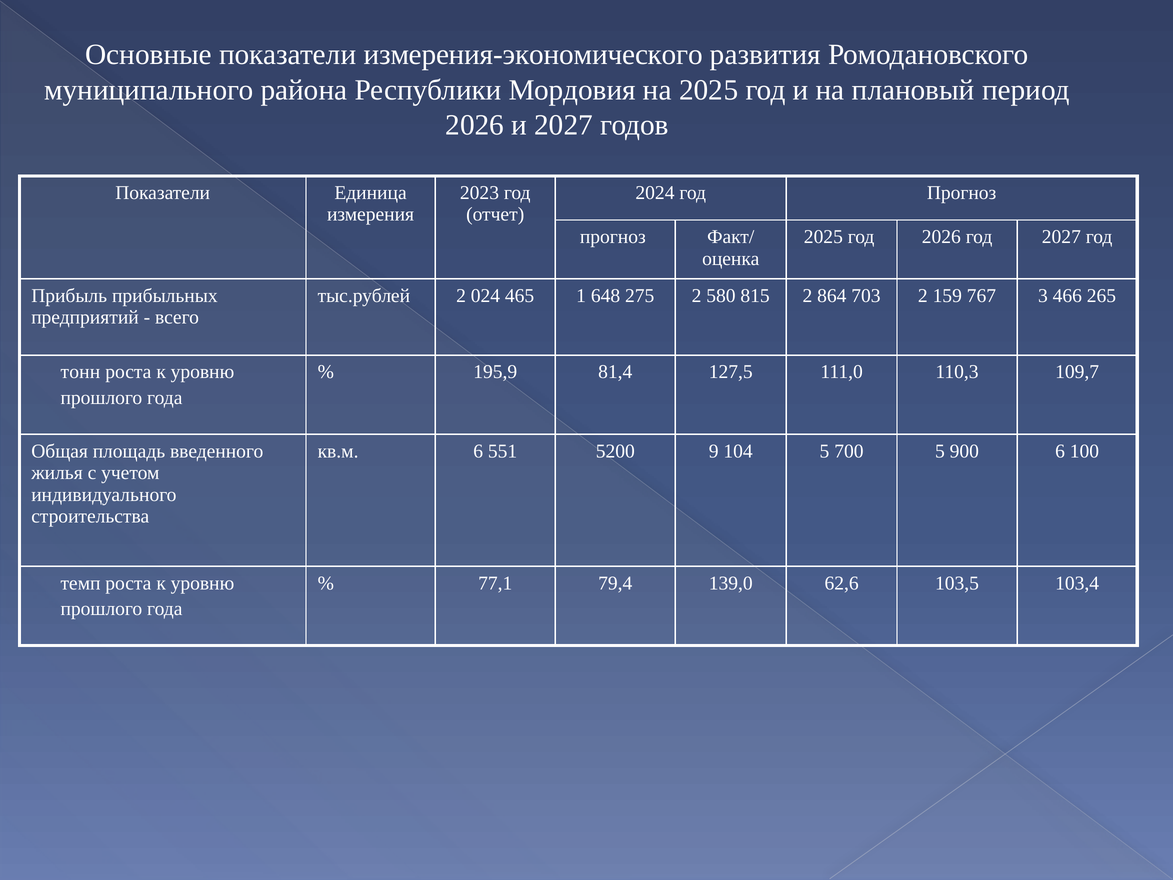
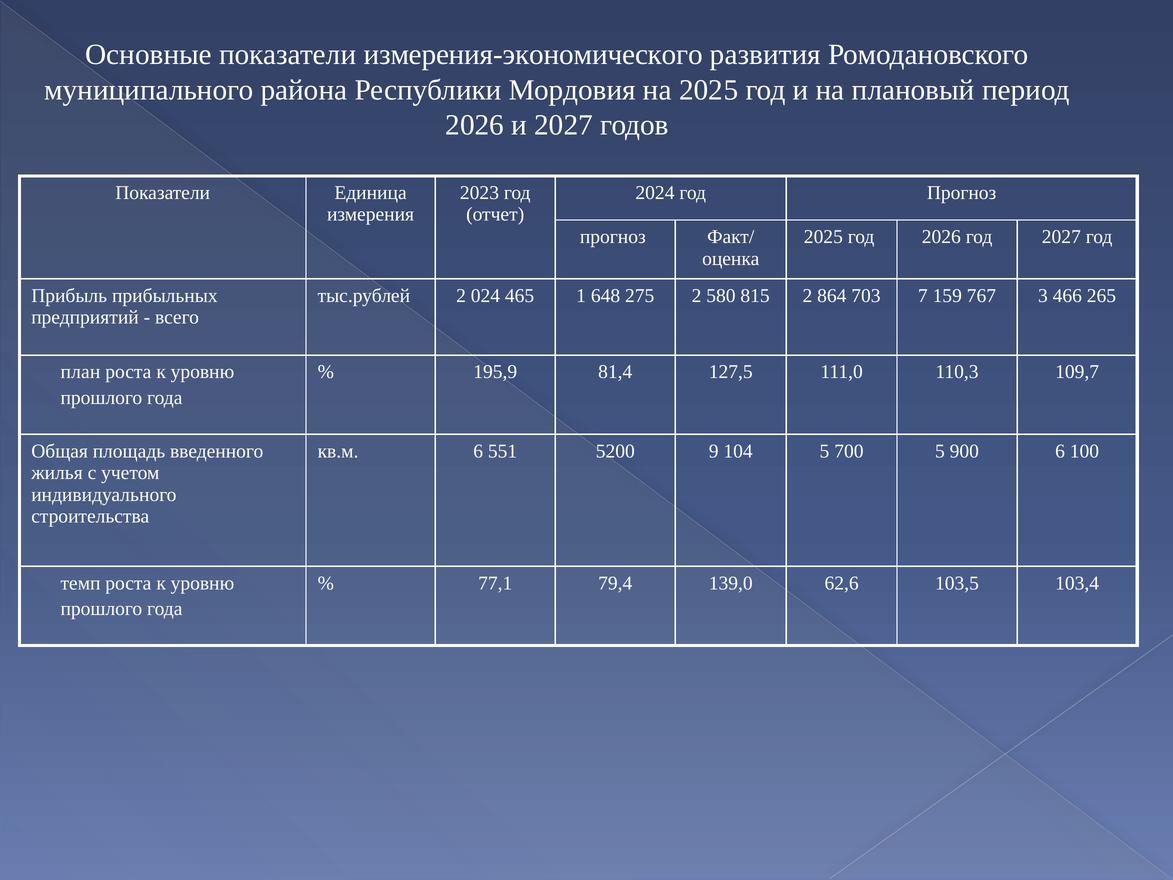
703 2: 2 -> 7 (923, 295)
тонн: тонн -> план (80, 372)
